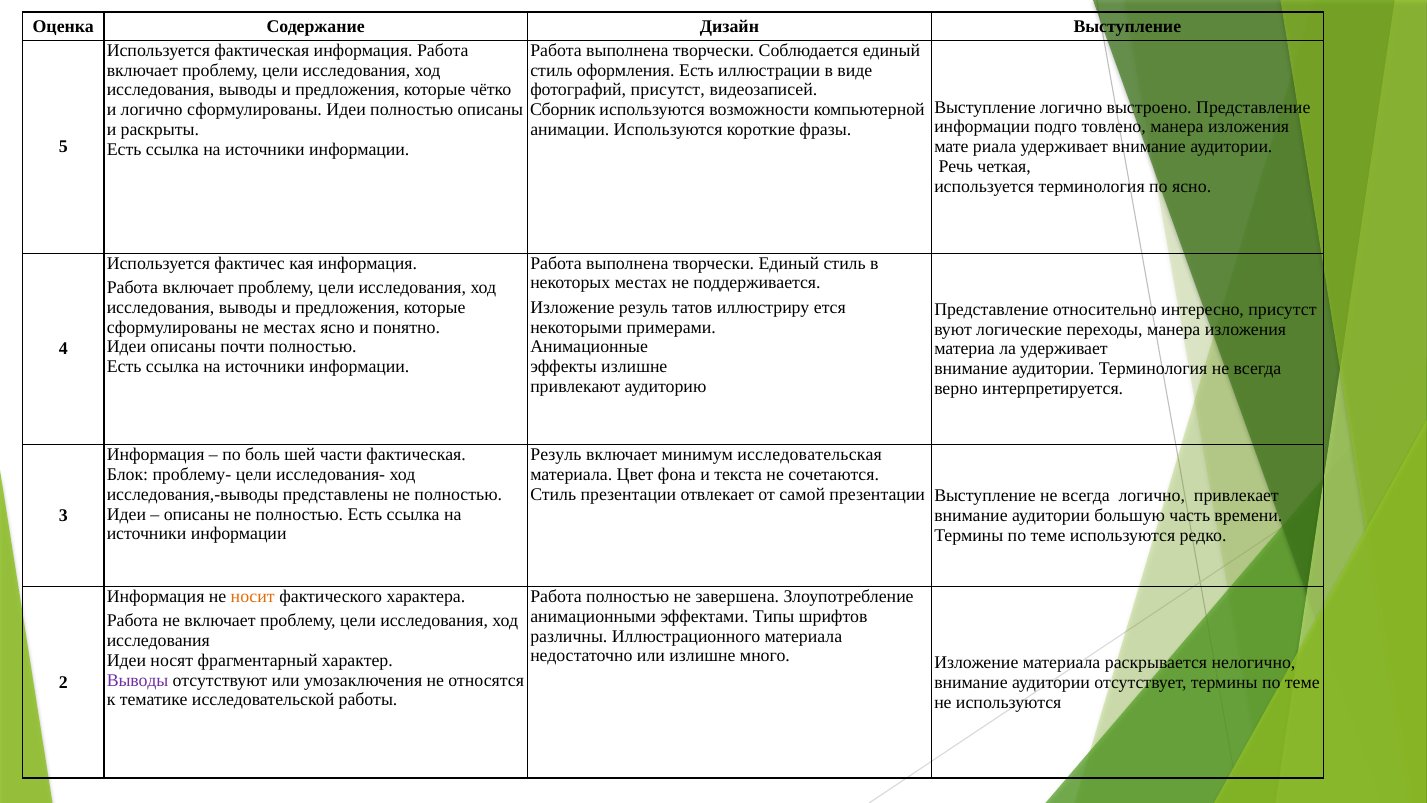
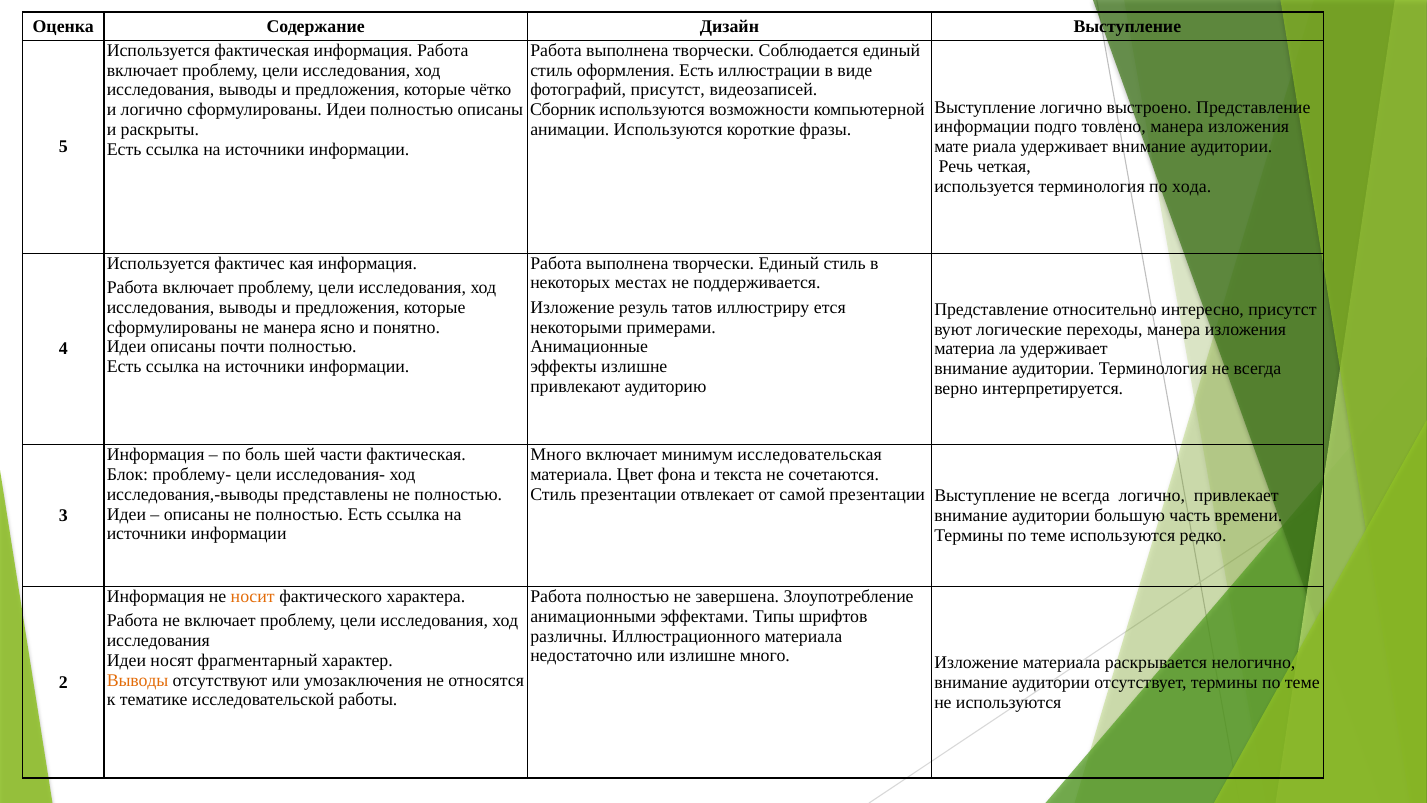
по ясно: ясно -> хода (1192, 186)
не местах: местах -> манера (290, 327)
Резуль: Резуль -> Много (556, 455)
Выводы colour: purple -> orange (138, 680)
